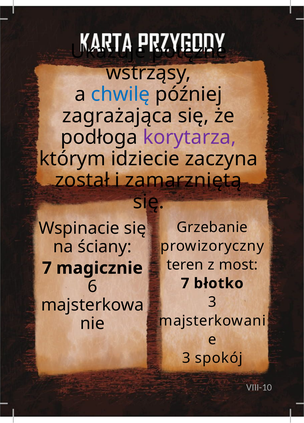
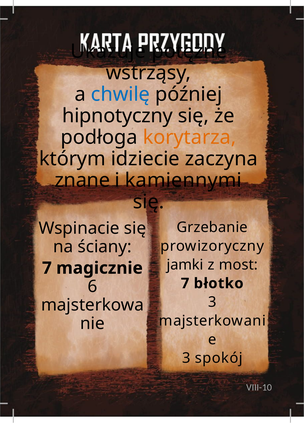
zagrażająca: zagrażająca -> hipnotyczny (117, 116)
korytarza colour: purple -> orange (189, 137)
został: został -> znane (82, 180)
zamarzniętą: zamarzniętą -> kamiennymi (183, 180)
teren: teren -> jamki (185, 265)
